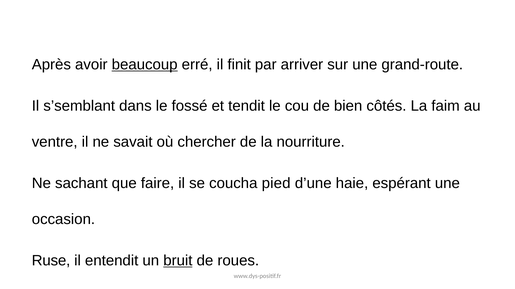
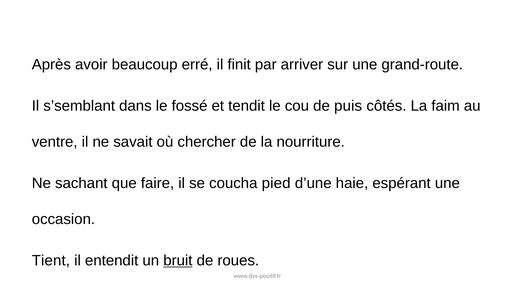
beaucoup underline: present -> none (145, 65)
bien: bien -> puis (348, 106)
Ruse: Ruse -> Tient (51, 261)
